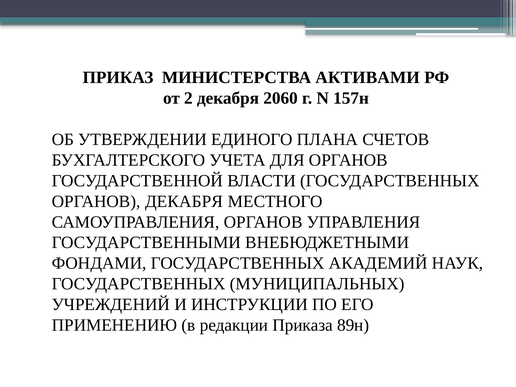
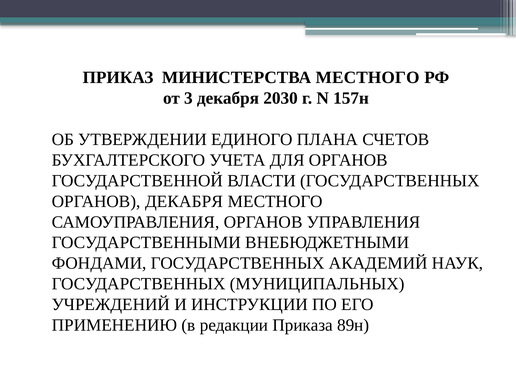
МИНИСТЕРСТВА АКТИВАМИ: АКТИВАМИ -> МЕСТНОГО (368, 78)
2: 2 -> 3 (188, 98)
2060: 2060 -> 2030 (281, 98)
